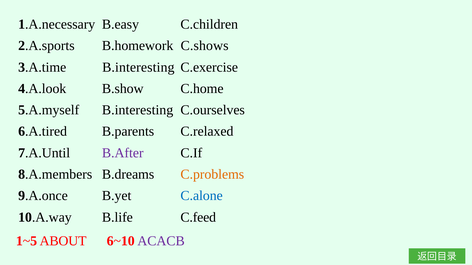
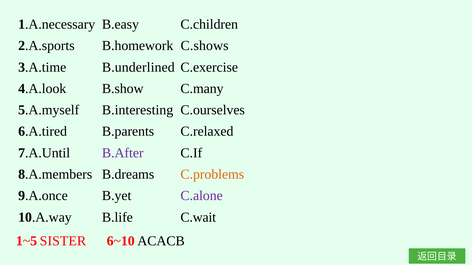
3.A.time B.interesting: B.interesting -> B.underlined (138, 67)
C.home: C.home -> C.many (202, 89)
C.alone colour: blue -> purple (202, 196)
C.feed: C.feed -> C.wait (198, 218)
ABOUT: ABOUT -> SISTER (63, 241)
ACACB colour: purple -> black (161, 241)
